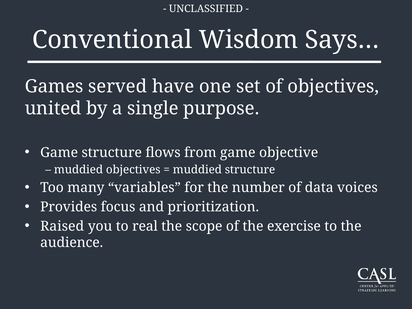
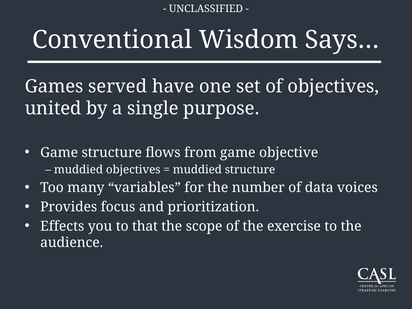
Raised: Raised -> Effects (62, 226)
real: real -> that (145, 226)
